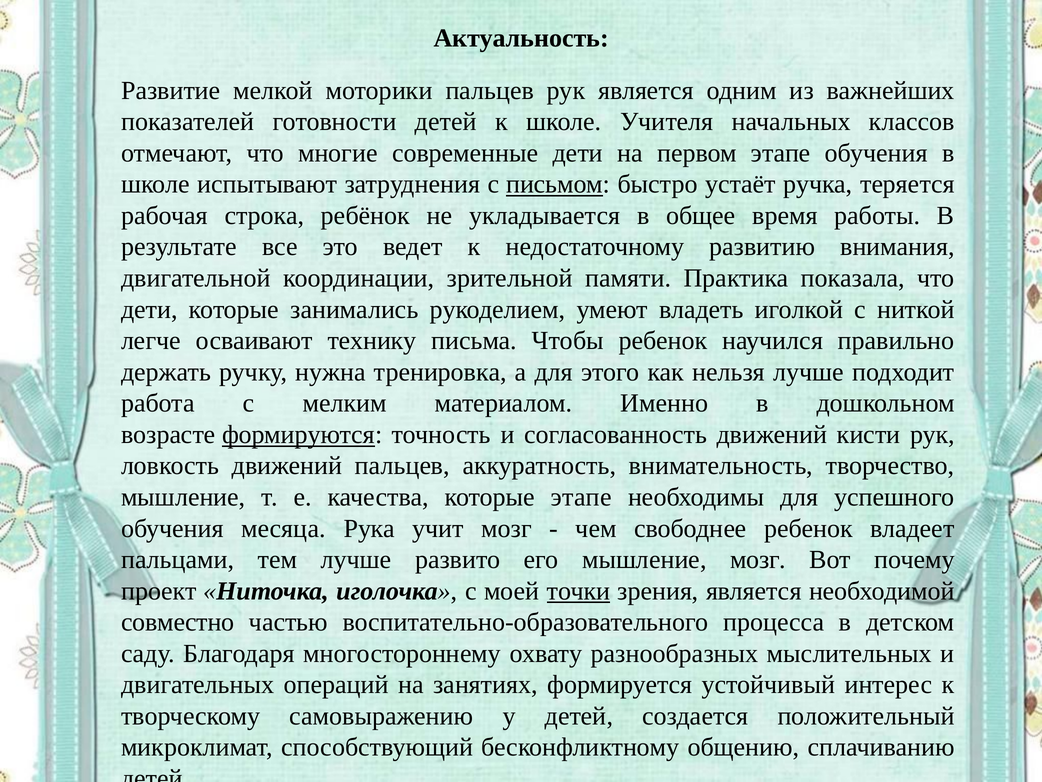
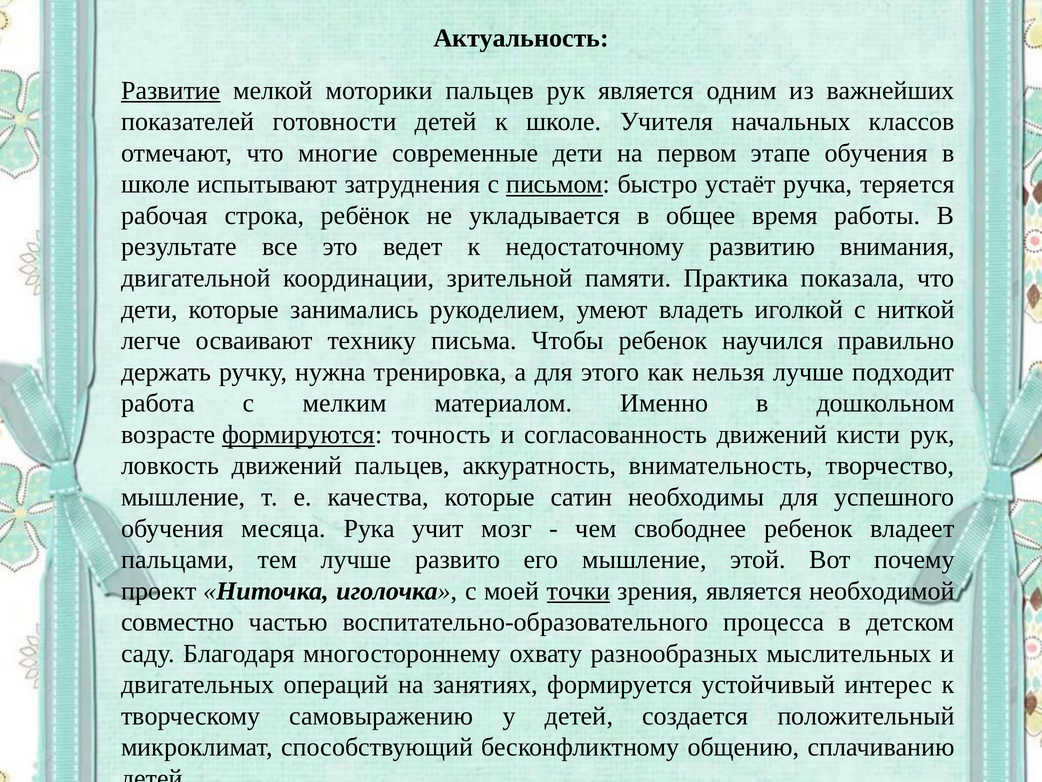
Развитие underline: none -> present (171, 90)
которые этапе: этапе -> сатин (581, 497)
мышление мозг: мозг -> этой (758, 559)
